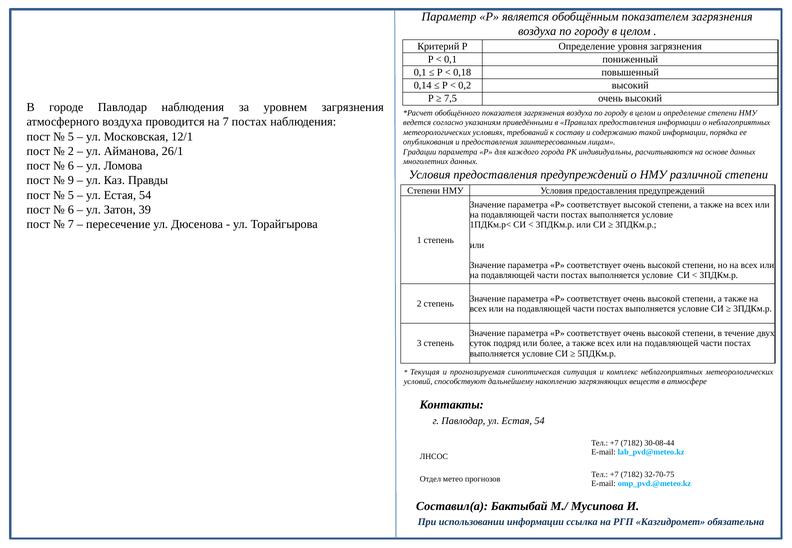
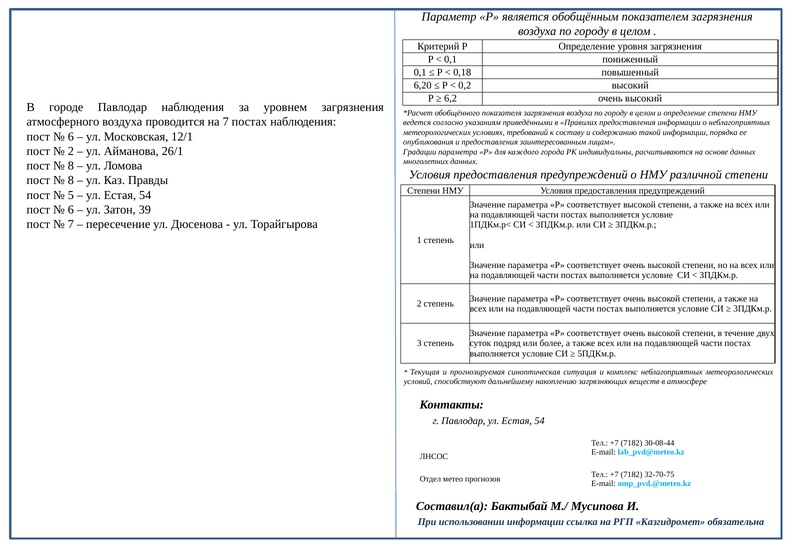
0,14: 0,14 -> 6,20 (423, 85)
7,5: 7,5 -> 6,2 (451, 98)
5: 5 -> 6 (71, 137)
6: 6 -> 8 (71, 166)
9: 9 -> 8 (71, 181)
